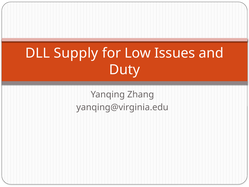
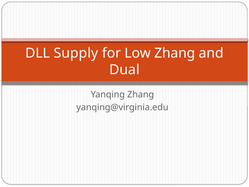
Low Issues: Issues -> Zhang (175, 53)
Duty: Duty -> Dual (124, 70)
